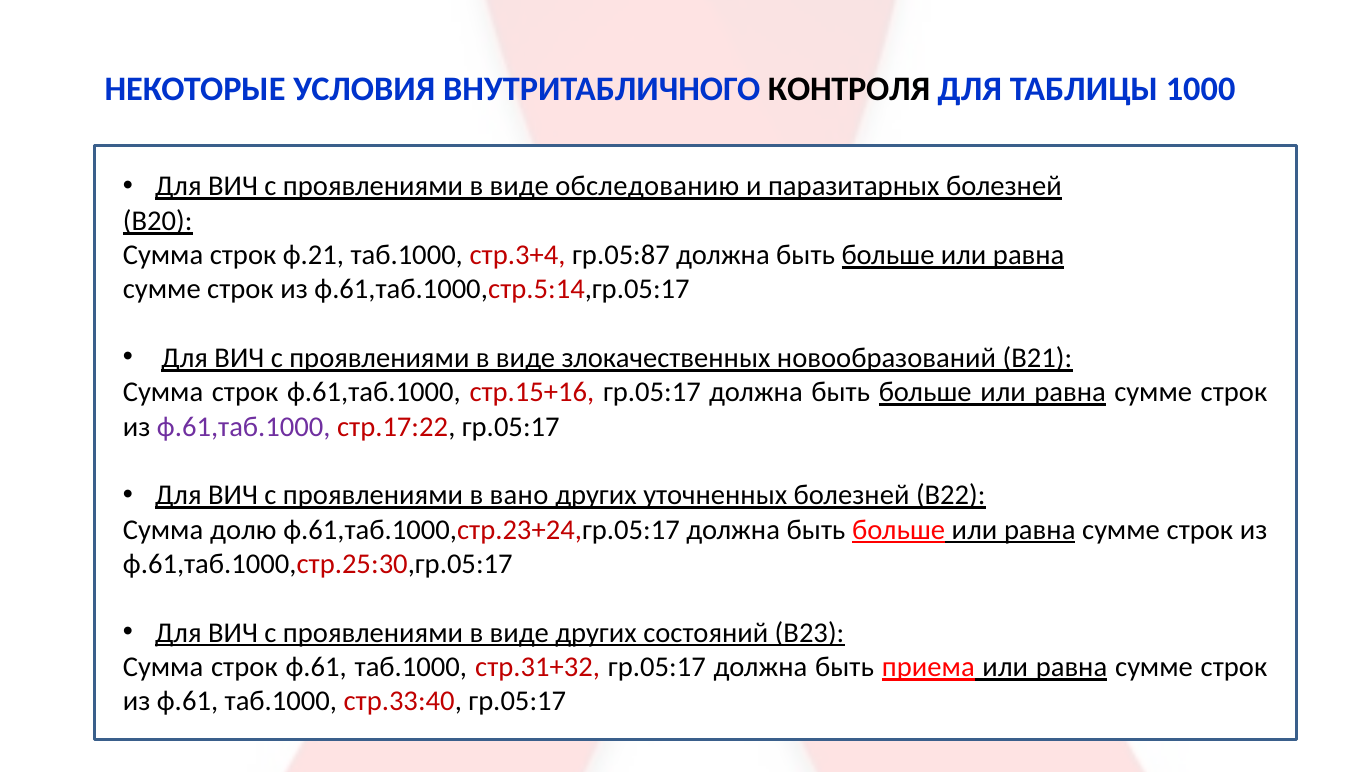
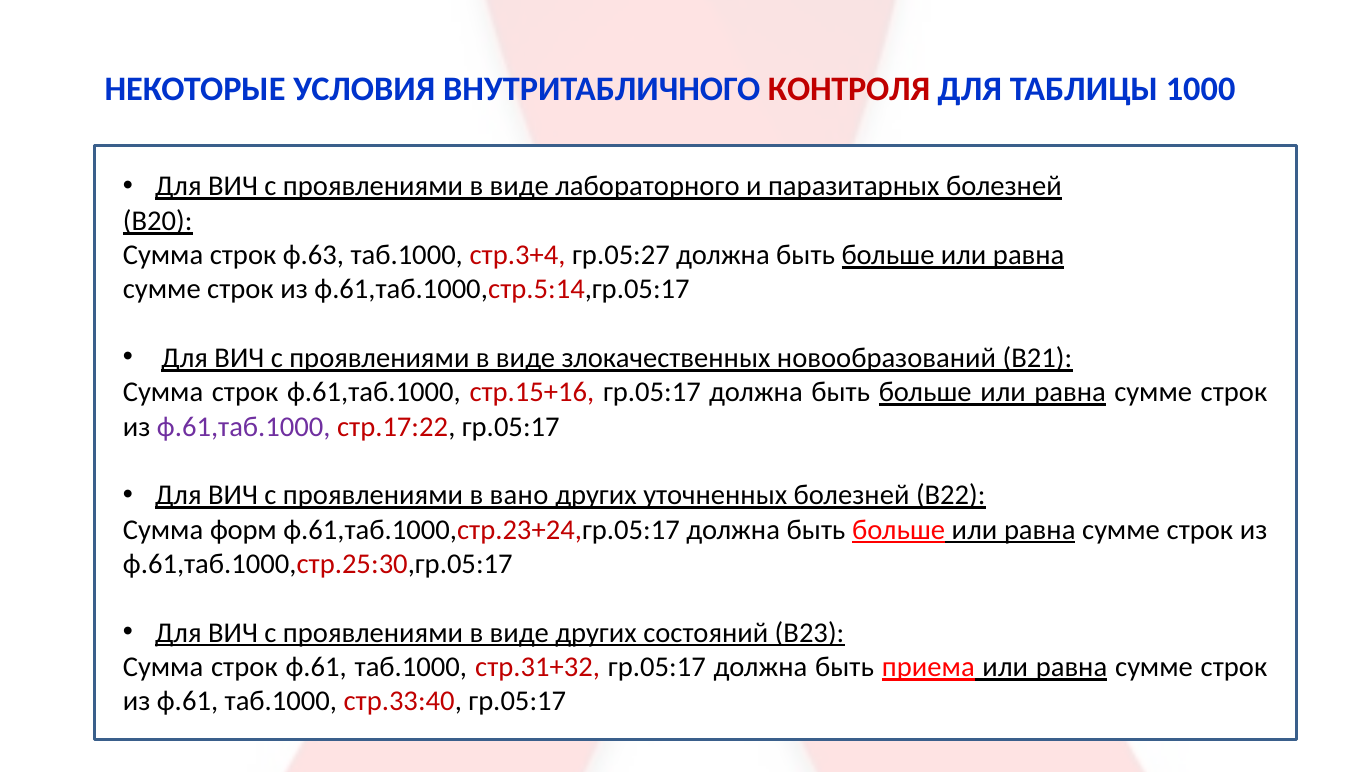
КОНТРОЛЯ colour: black -> red (849, 89)
обследованию: обследованию -> лабораторного (647, 186)
ф.21: ф.21 -> ф.63 (313, 255)
гр.05:87: гр.05:87 -> гр.05:27 (621, 255)
долю: долю -> форм (243, 530)
